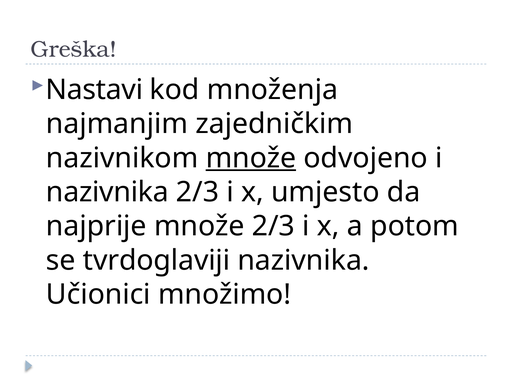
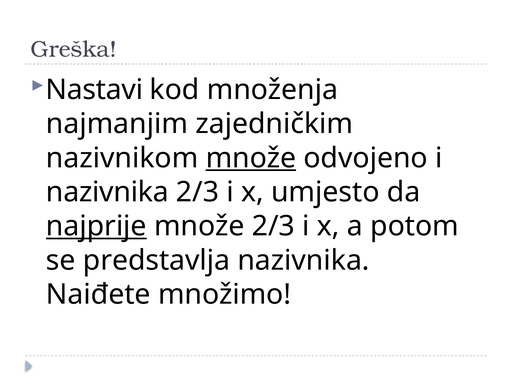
najprije underline: none -> present (96, 226)
tvrdoglaviji: tvrdoglaviji -> predstavlja (157, 260)
Učionici: Učionici -> Naiđete (98, 294)
